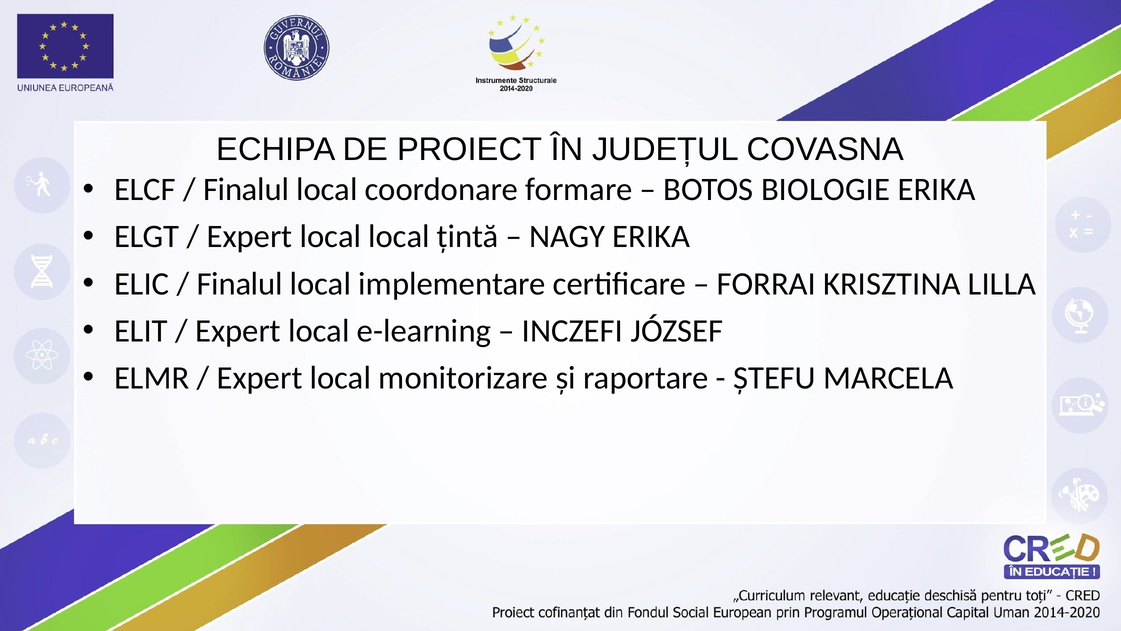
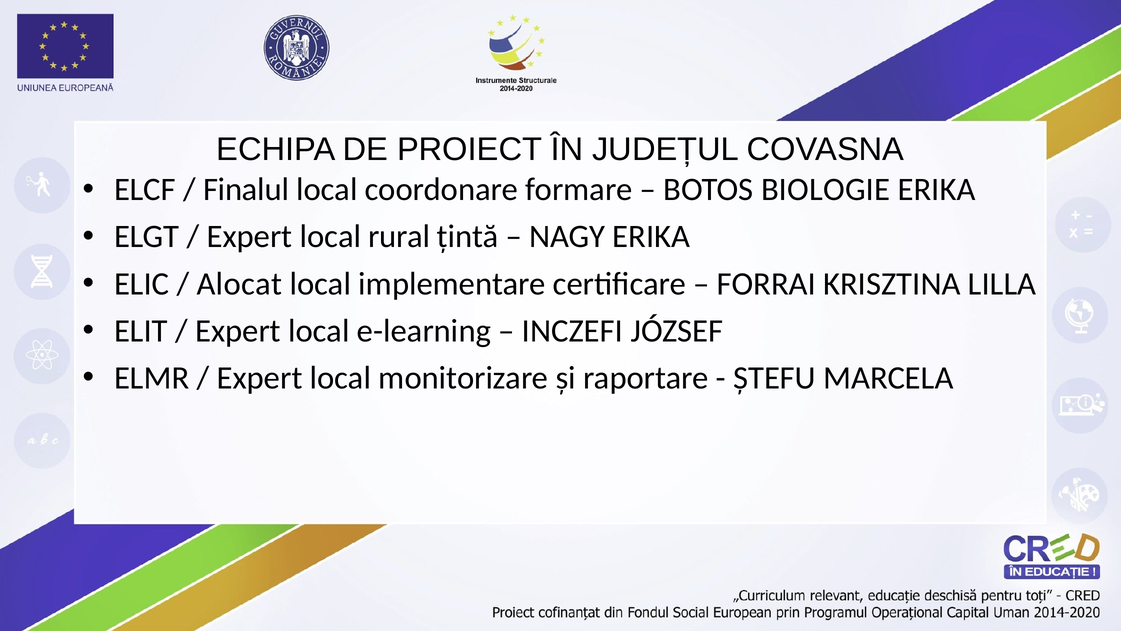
local local: local -> rural (399, 237)
Finalul: Finalul -> Alocat (239, 284)
